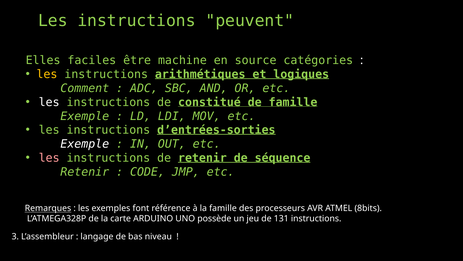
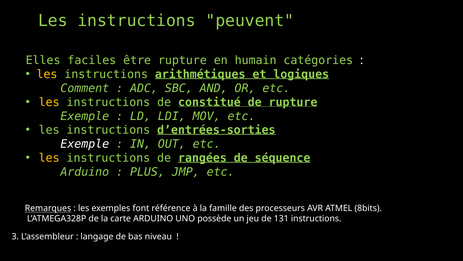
être machine: machine -> rupture (182, 60)
source: source -> humain (256, 60)
les colour: white -> yellow (49, 102)
de famille: famille -> rupture (293, 102)
les colour: pink -> yellow (49, 158)
de retenir: retenir -> rangées (202, 158)
Retenir: Retenir -> Arduino (85, 171)
CODE: CODE -> PLUS (147, 171)
